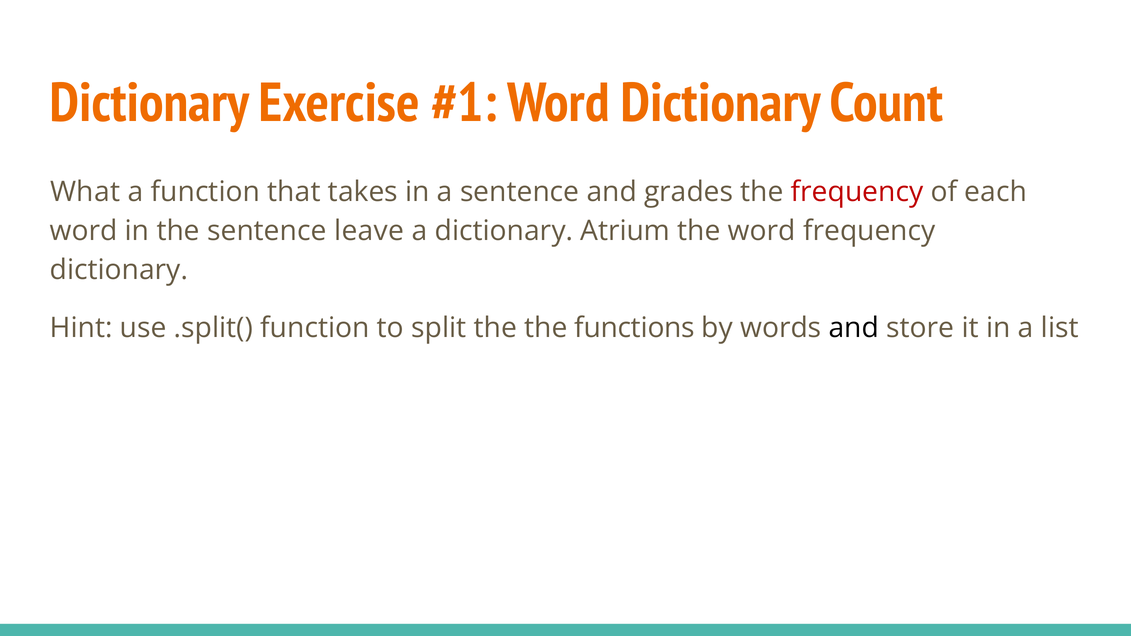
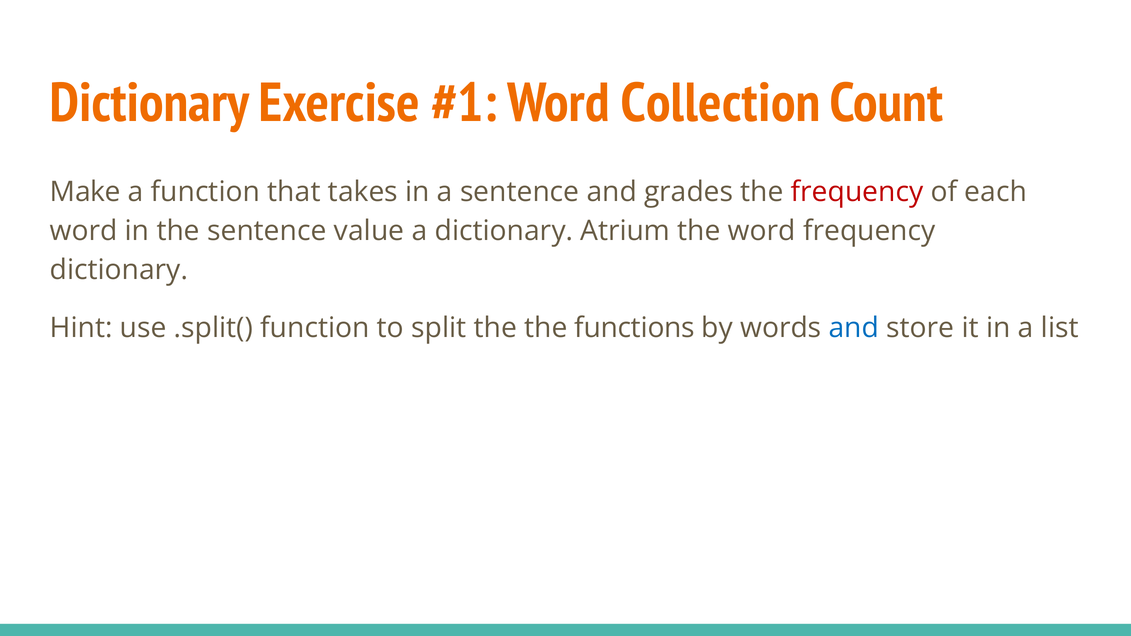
Word Dictionary: Dictionary -> Collection (721, 103)
What: What -> Make (85, 192)
leave: leave -> value (369, 231)
and colour: black -> blue (854, 328)
